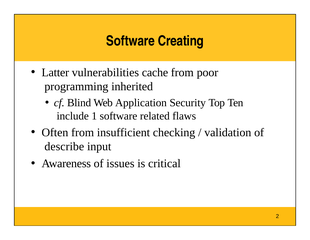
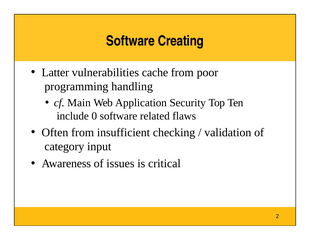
inherited: inherited -> handling (132, 86)
Blind: Blind -> Main (79, 103)
1: 1 -> 0 (94, 116)
describe: describe -> category (64, 146)
